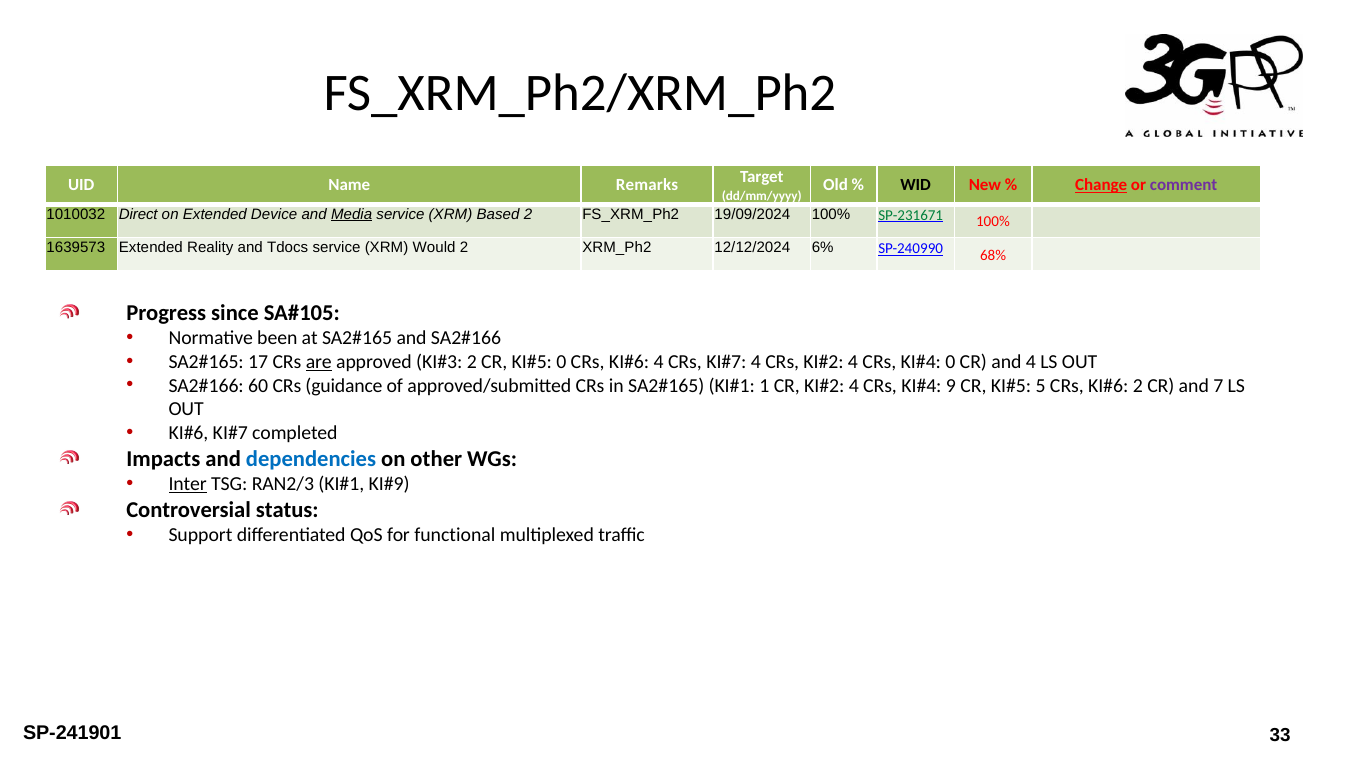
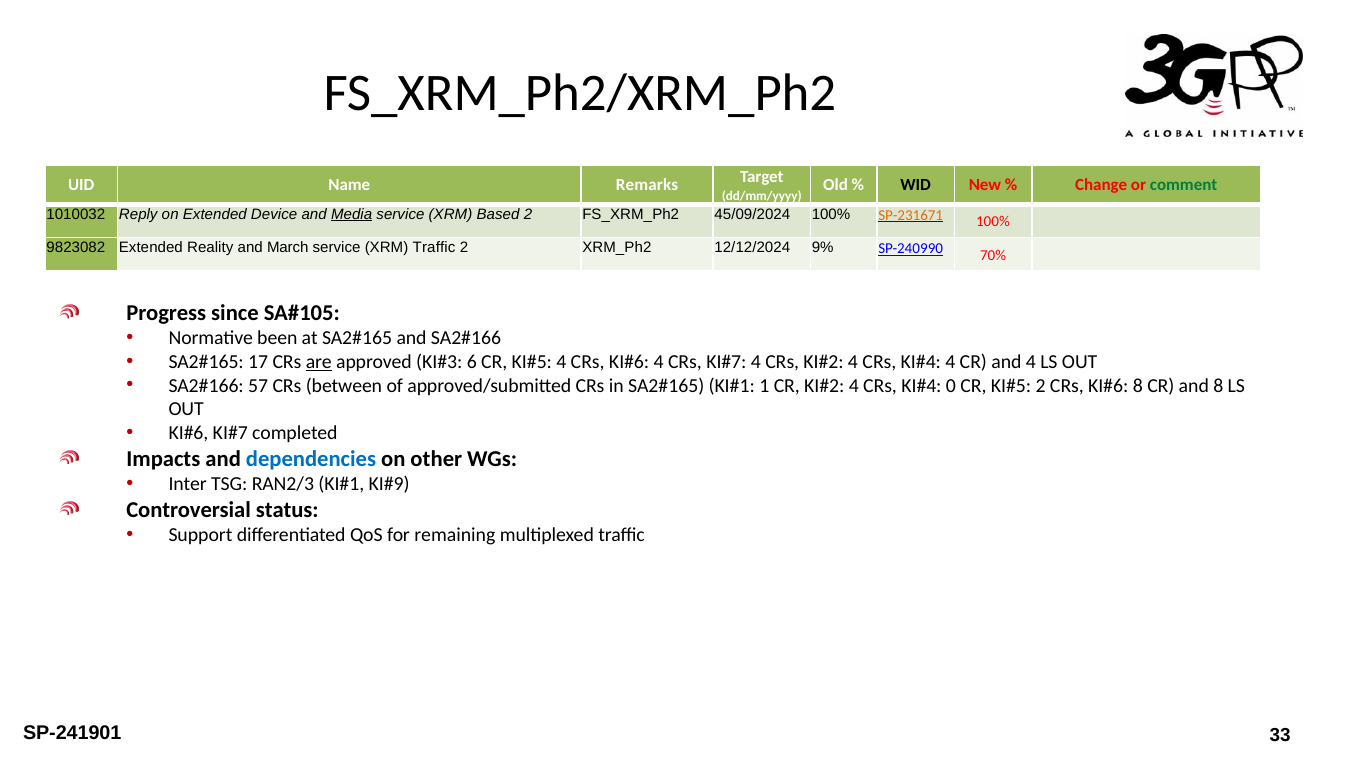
Change underline: present -> none (1101, 185)
comment colour: purple -> green (1184, 185)
Direct: Direct -> Reply (138, 214)
19/09/2024: 19/09/2024 -> 45/09/2024 (752, 214)
SP-231671 colour: green -> orange (911, 215)
1639573: 1639573 -> 9823082 (76, 248)
Tdocs: Tdocs -> March (288, 248)
XRM Would: Would -> Traffic (434, 248)
6%: 6% -> 9% (823, 248)
68%: 68% -> 70% (993, 255)
2: 2 -> 6 (472, 362)
0: 0 -> 4 (561, 362)
0: 0 -> 4 (950, 362)
60: 60 -> 57 (258, 386)
guidance: guidance -> between (344, 386)
9: 9 -> 0 (951, 386)
5: 5 -> 2 (1041, 386)
2: 2 -> 8 (1138, 386)
and 7: 7 -> 8 (1218, 386)
Inter underline: present -> none (188, 484)
functional: functional -> remaining (455, 535)
